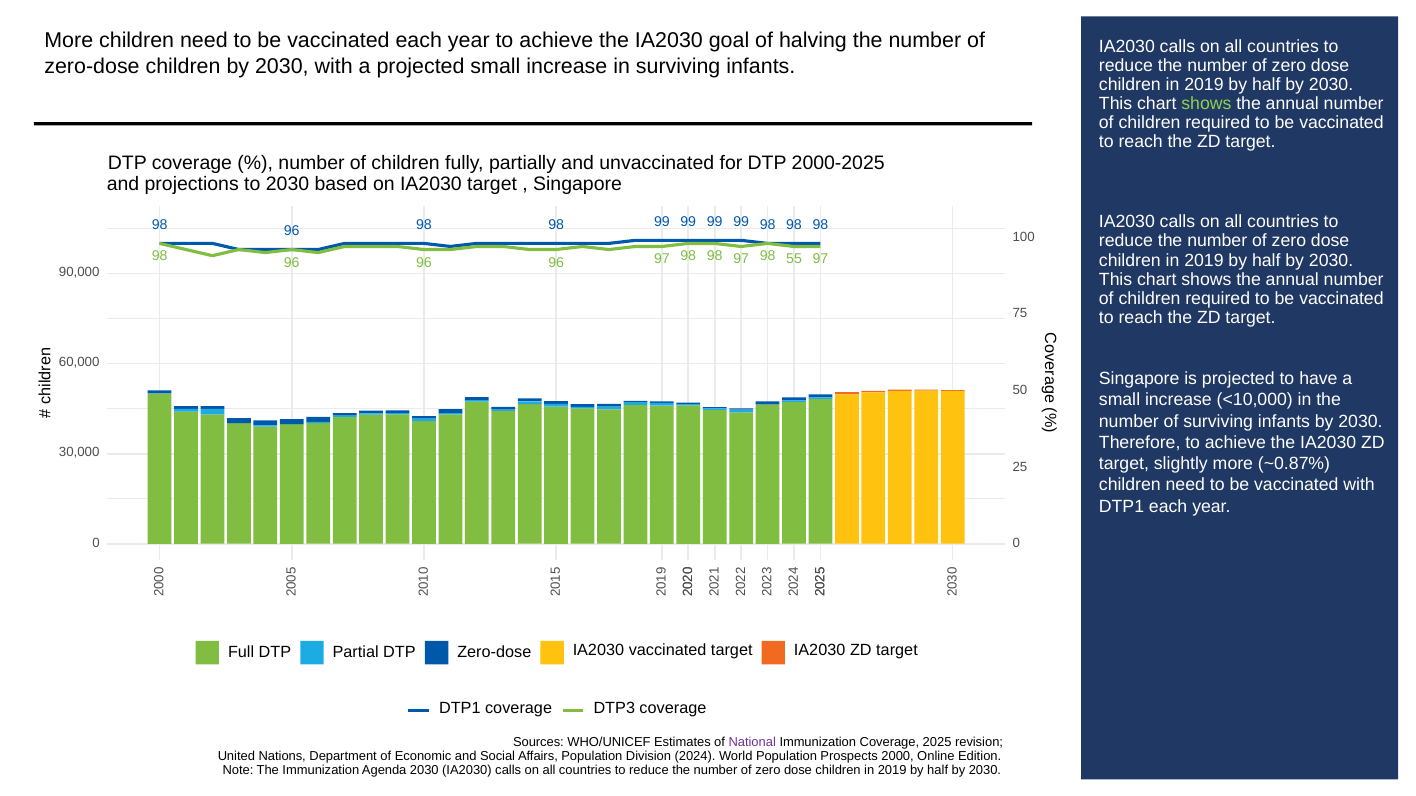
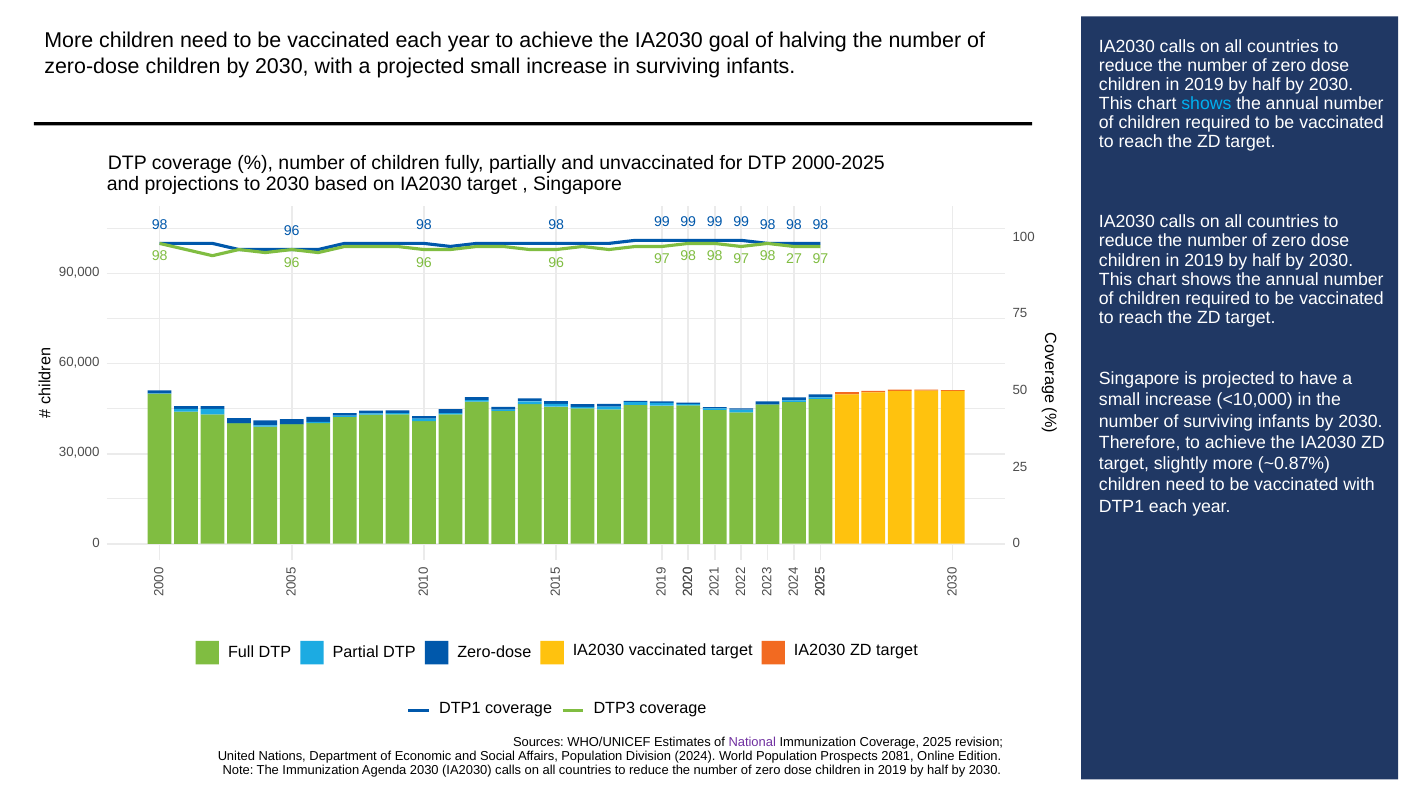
shows colour: light green -> light blue (1206, 104)
55: 55 -> 27 (794, 259)
2000: 2000 -> 2081 (898, 757)
